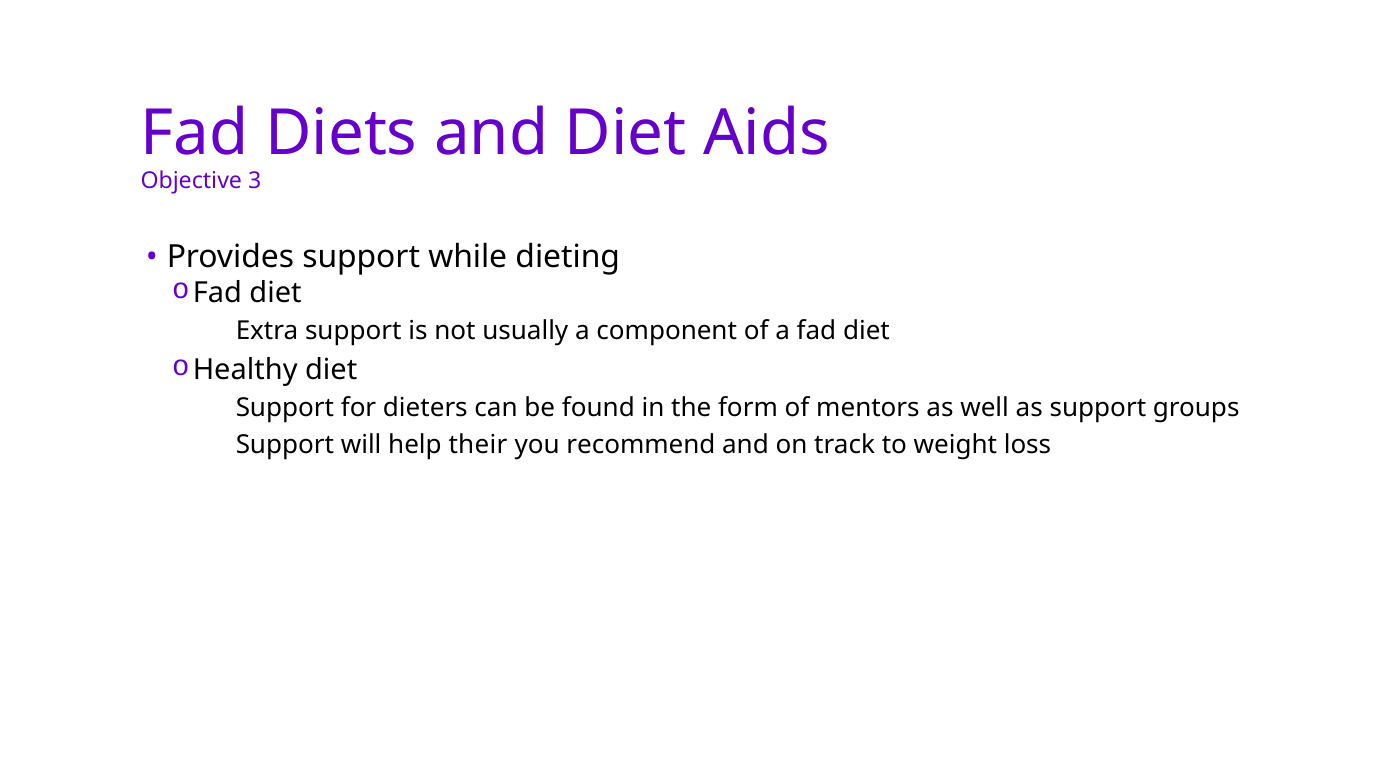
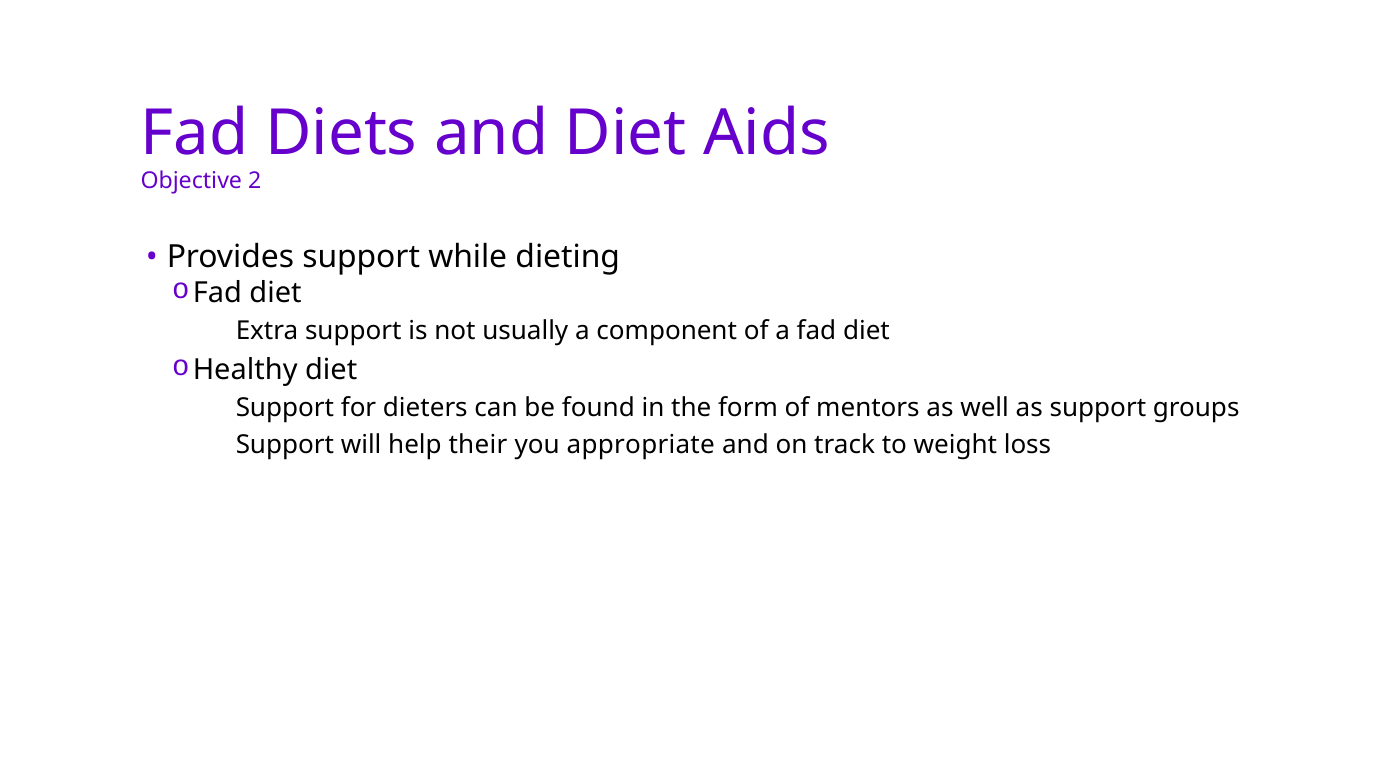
3: 3 -> 2 (255, 181)
recommend: recommend -> appropriate (641, 445)
